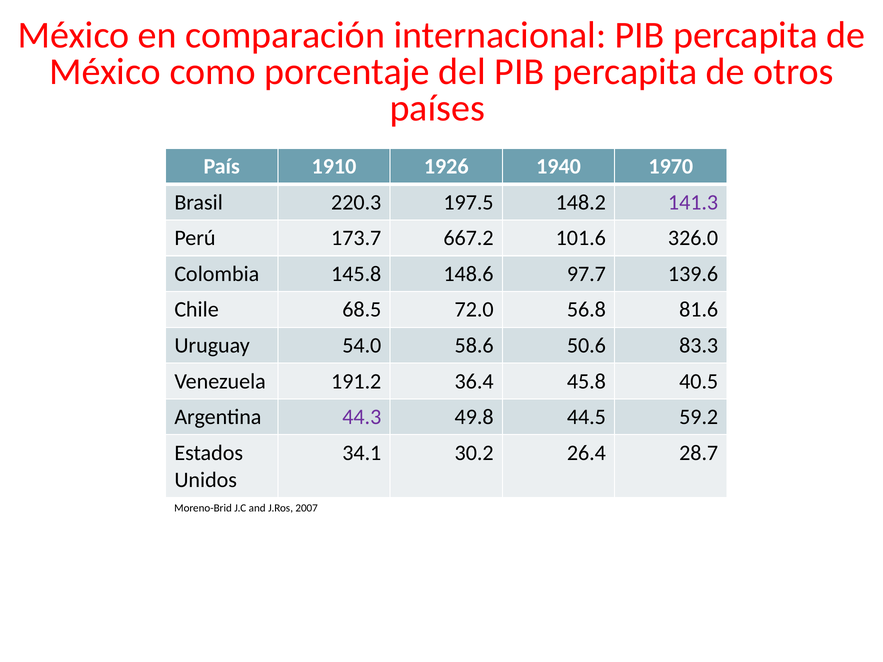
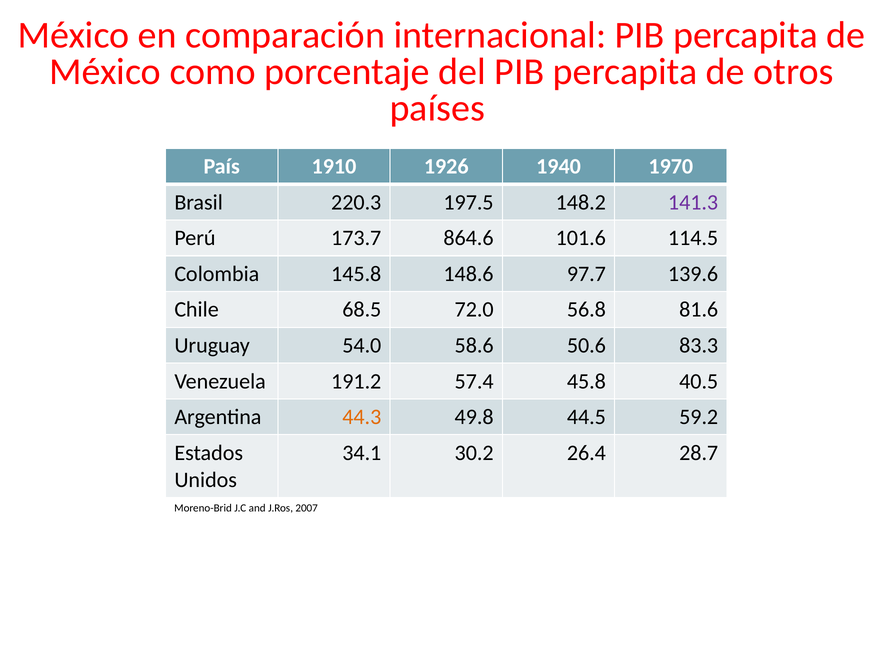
667.2: 667.2 -> 864.6 (468, 238)
326.0: 326.0 -> 114.5 (693, 238)
36.4: 36.4 -> 57.4 (474, 381)
44.3 colour: purple -> orange (362, 417)
